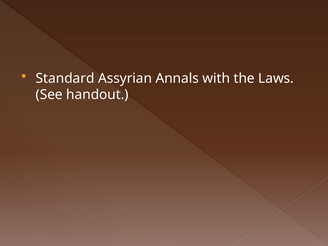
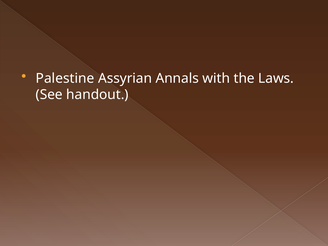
Standard: Standard -> Palestine (65, 78)
